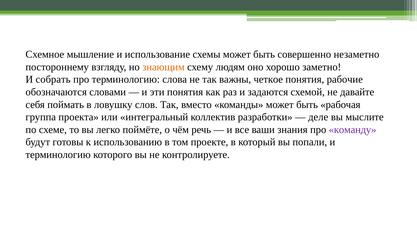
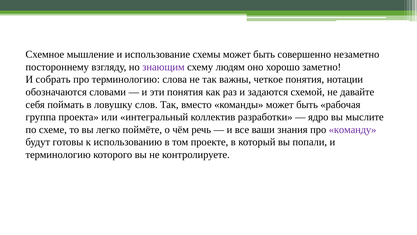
знающим colour: orange -> purple (163, 67)
рабочие: рабочие -> нотации (345, 79)
деле: деле -> ядро (318, 117)
